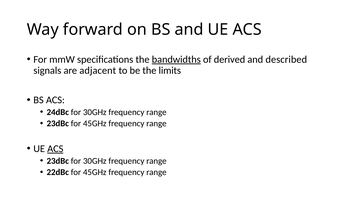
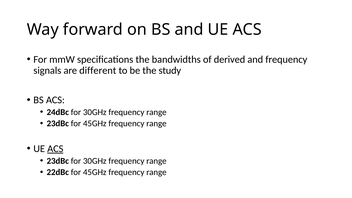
bandwidths underline: present -> none (176, 59)
and described: described -> frequency (286, 59)
adjacent: adjacent -> different (98, 71)
limits: limits -> study (170, 71)
